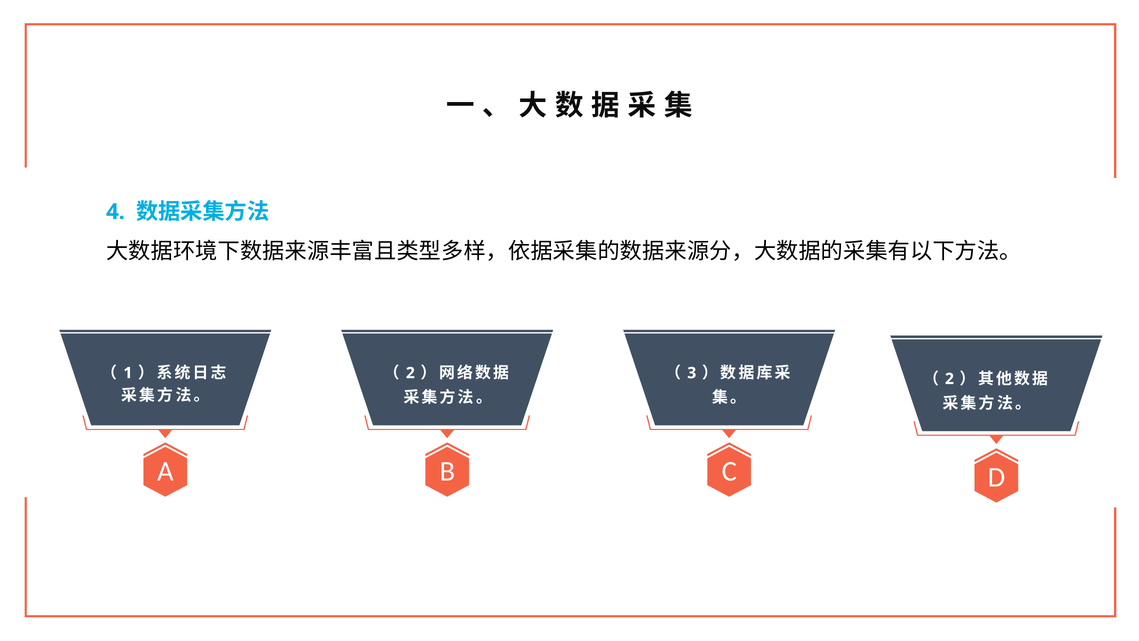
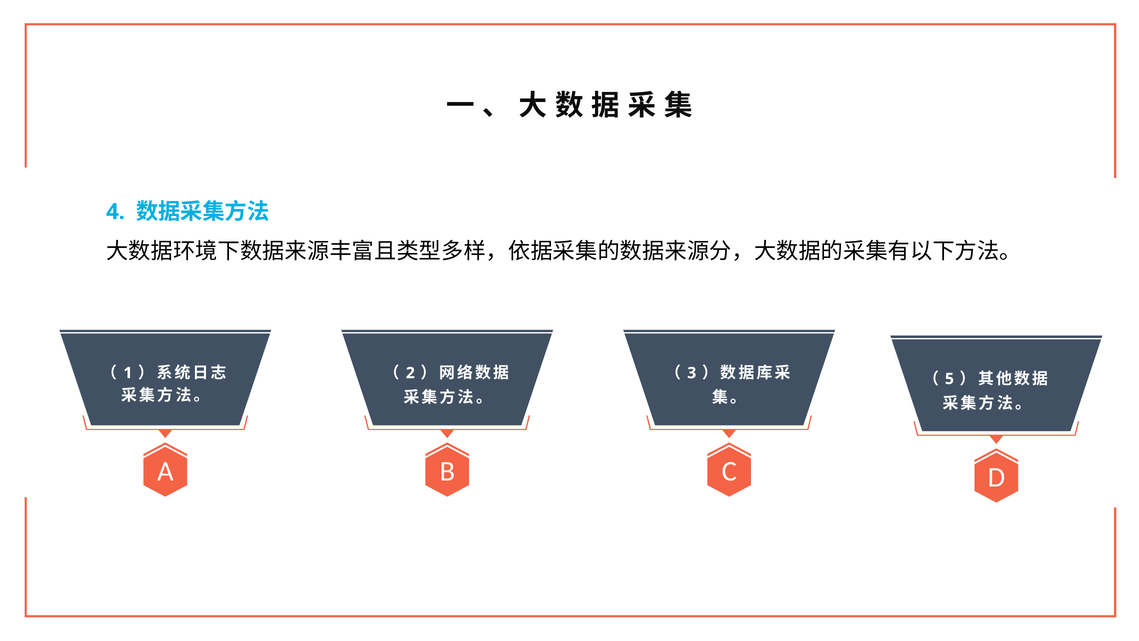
2: 2 -> 5 (949, 379)
